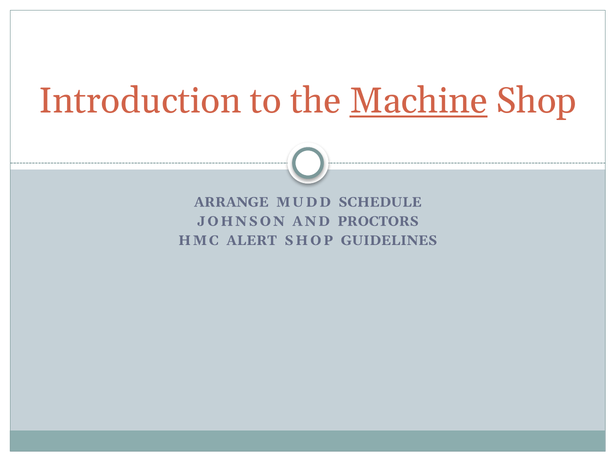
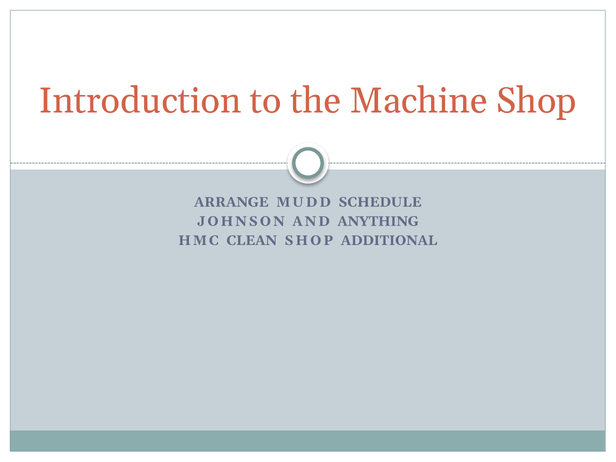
Machine underline: present -> none (419, 101)
PROCTORS: PROCTORS -> ANYTHING (378, 221)
ALERT: ALERT -> CLEAN (252, 240)
GUIDELINES: GUIDELINES -> ADDITIONAL (389, 240)
